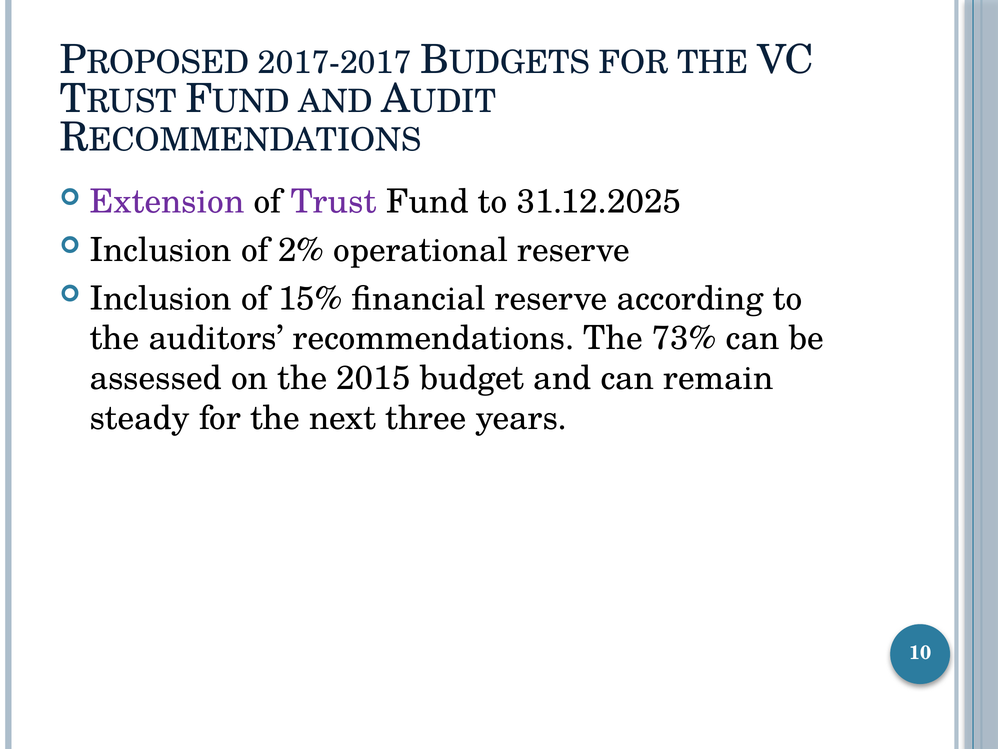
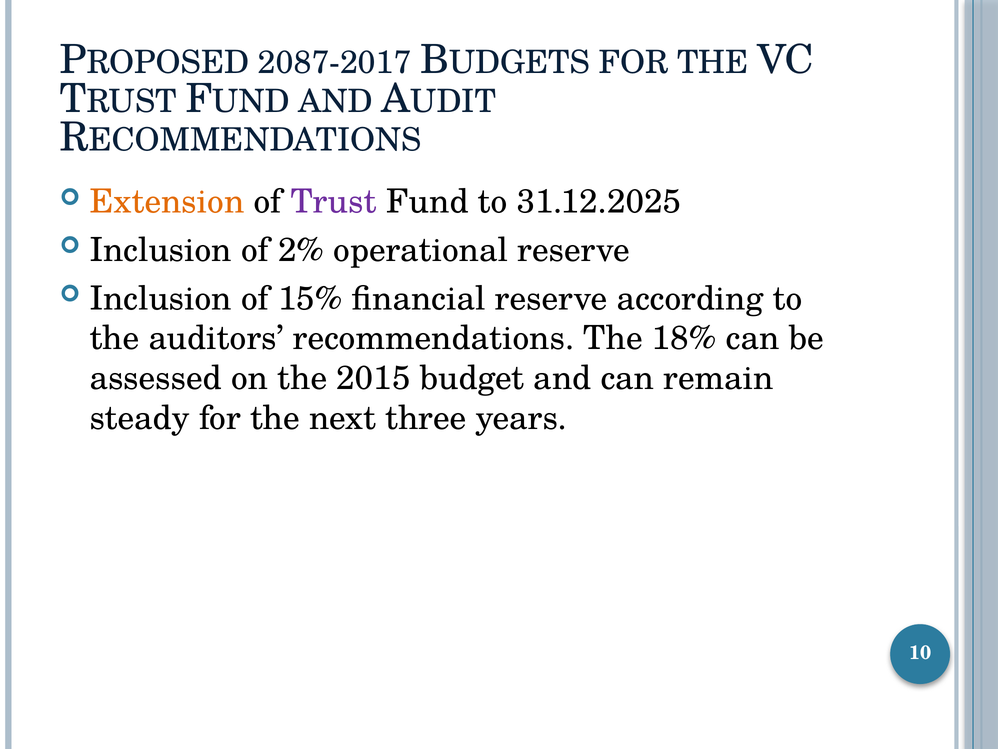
2017-2017: 2017-2017 -> 2087-2017 (335, 63)
Extension colour: purple -> orange (167, 202)
73%: 73% -> 18% (684, 338)
